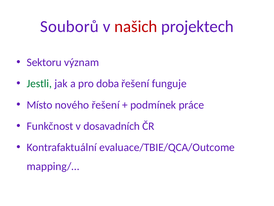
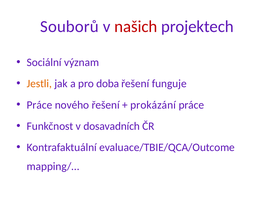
Sektoru: Sektoru -> Sociální (44, 62)
Jestli colour: green -> orange (39, 83)
Místo: Místo -> Práce (40, 105)
podmínek: podmínek -> prokázání (153, 105)
